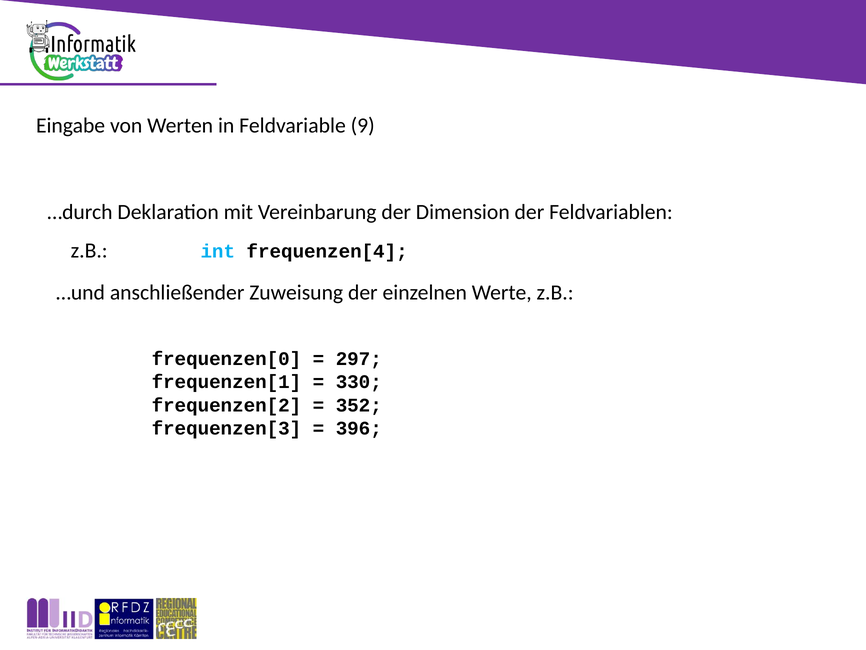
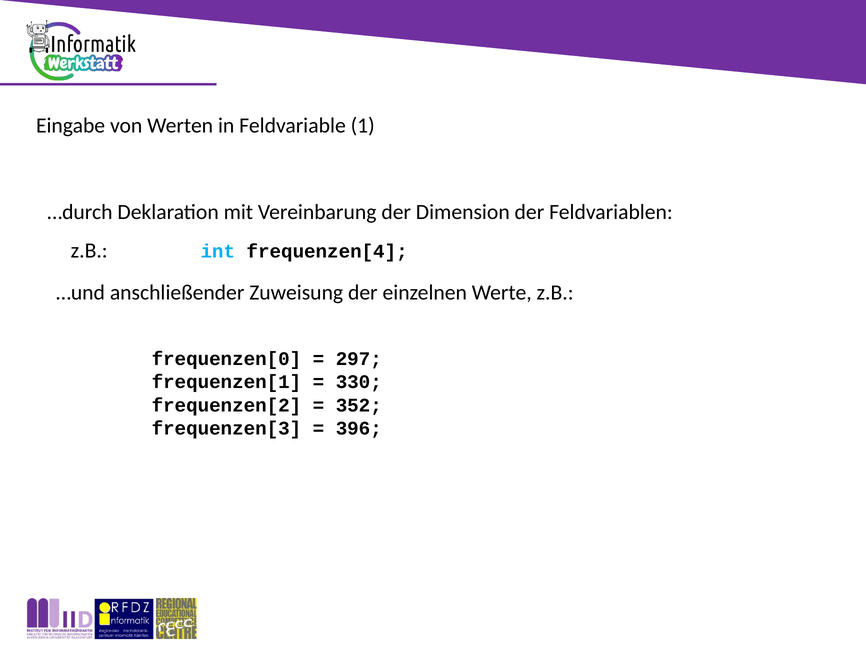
9: 9 -> 1 (363, 126)
